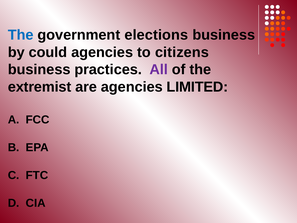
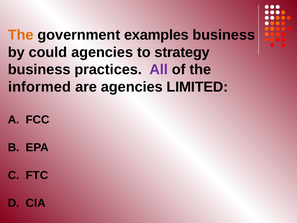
The colour: blue -> orange (21, 35)
elections: elections -> examples (156, 35)
citizens: citizens -> strategy (182, 52)
extremist: extremist -> informed (39, 87)
